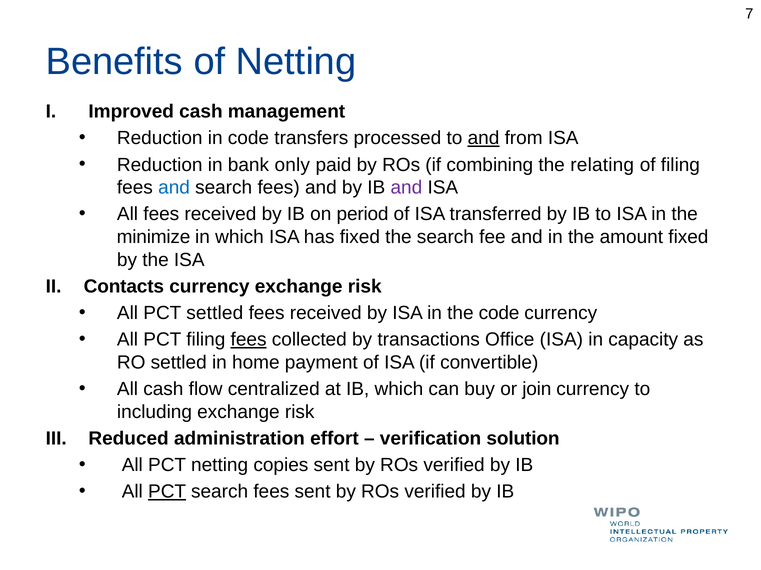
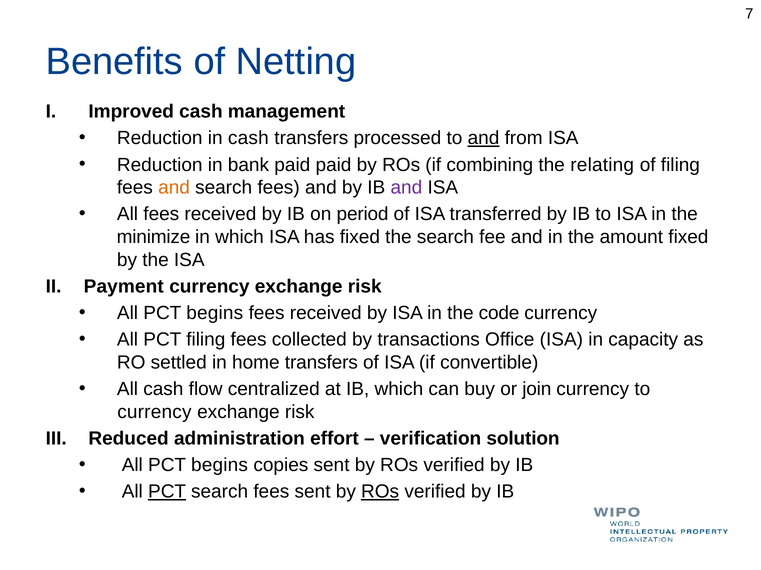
in code: code -> cash (248, 138)
bank only: only -> paid (292, 165)
and colour: blue -> orange (174, 188)
Contacts: Contacts -> Payment (124, 287)
settled: settled -> begins (215, 313)
fees underline: present -> none (249, 340)
home payment: payment -> transfers (321, 363)
including: including -> currency (154, 412)
netting: netting -> begins (220, 466)
ROs underline: none -> present (380, 492)
